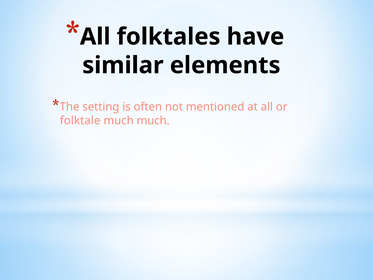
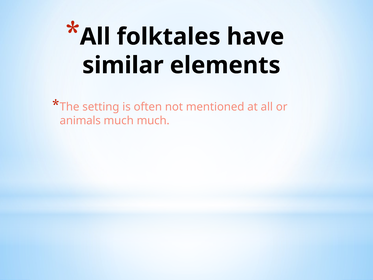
folktale: folktale -> animals (80, 121)
